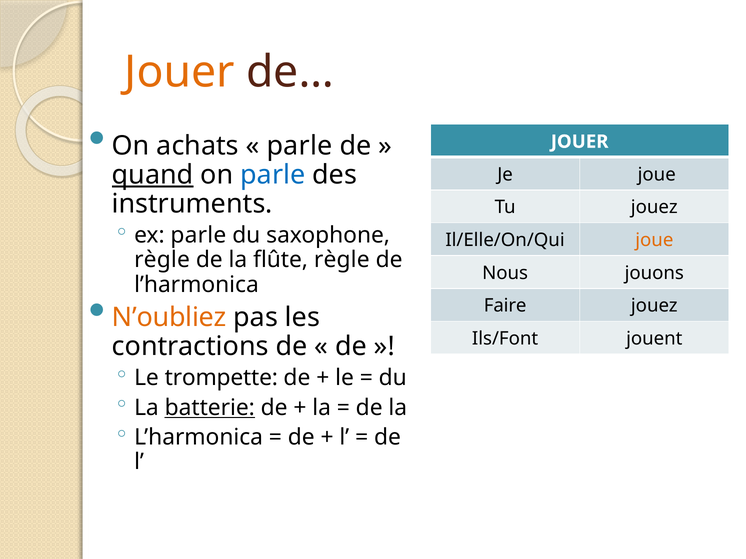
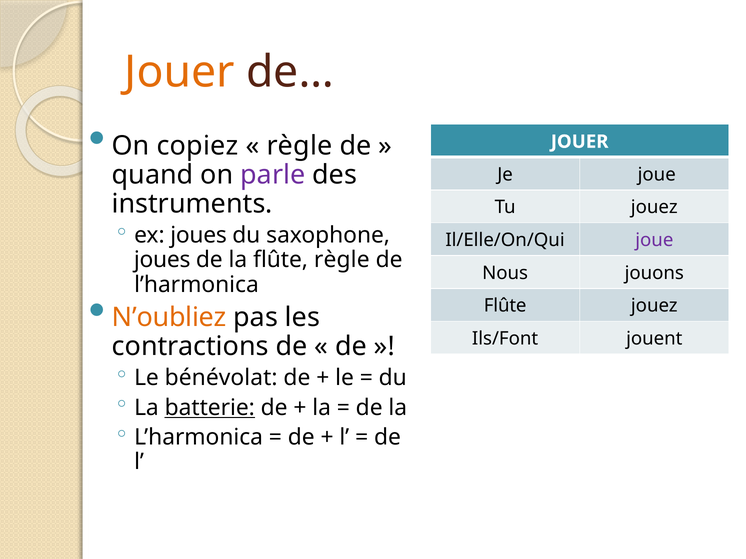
achats: achats -> copiez (197, 146)
parle: parle -> règle (299, 146)
quand underline: present -> none (153, 175)
parle colour: blue -> purple (273, 175)
ex parle: parle -> joues (199, 236)
joue colour: orange -> purple (654, 240)
règle: règle -> joues (162, 260)
Faire: Faire -> Flûte (505, 306)
trompette: trompette -> bénévolat (221, 378)
